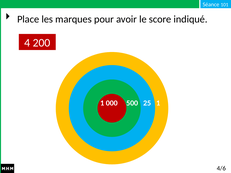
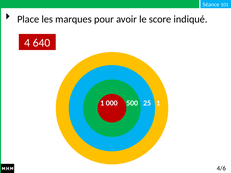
200: 200 -> 640 (41, 43)
